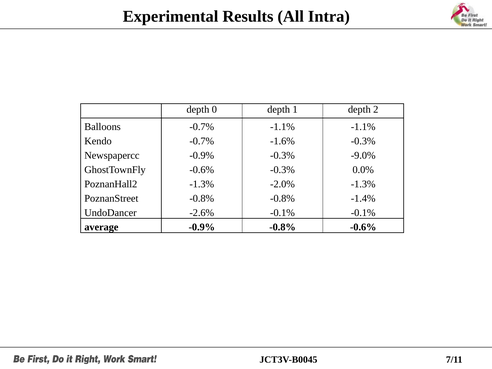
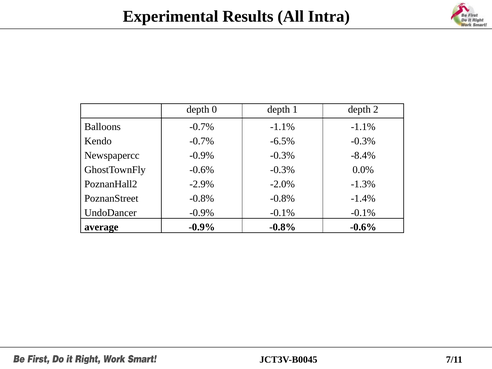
-1.6%: -1.6% -> -6.5% (282, 141)
-9.0%: -9.0% -> -8.4% (363, 155)
PoznanHall2 -1.3%: -1.3% -> -2.9% (202, 184)
UndoDancer -2.6%: -2.6% -> -0.9% (202, 213)
